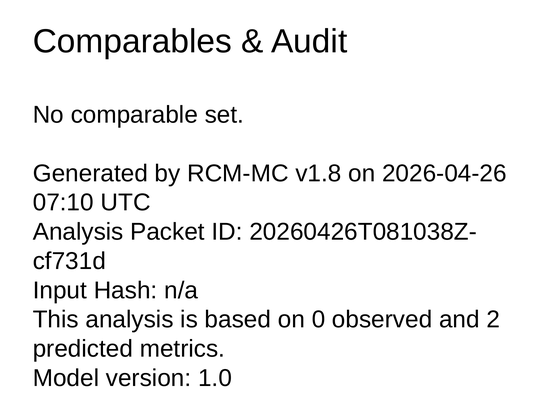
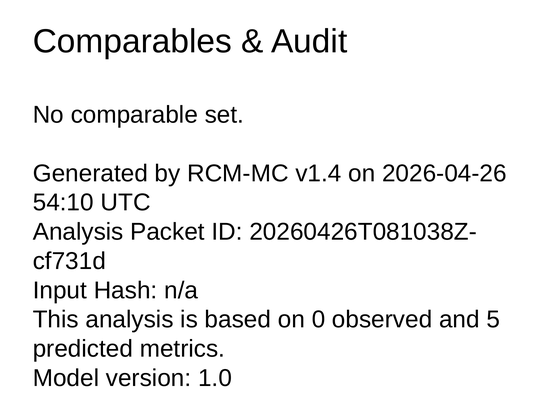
v1.8: v1.8 -> v1.4 (318, 173)
07:10: 07:10 -> 54:10 (63, 203)
2: 2 -> 5 (493, 320)
